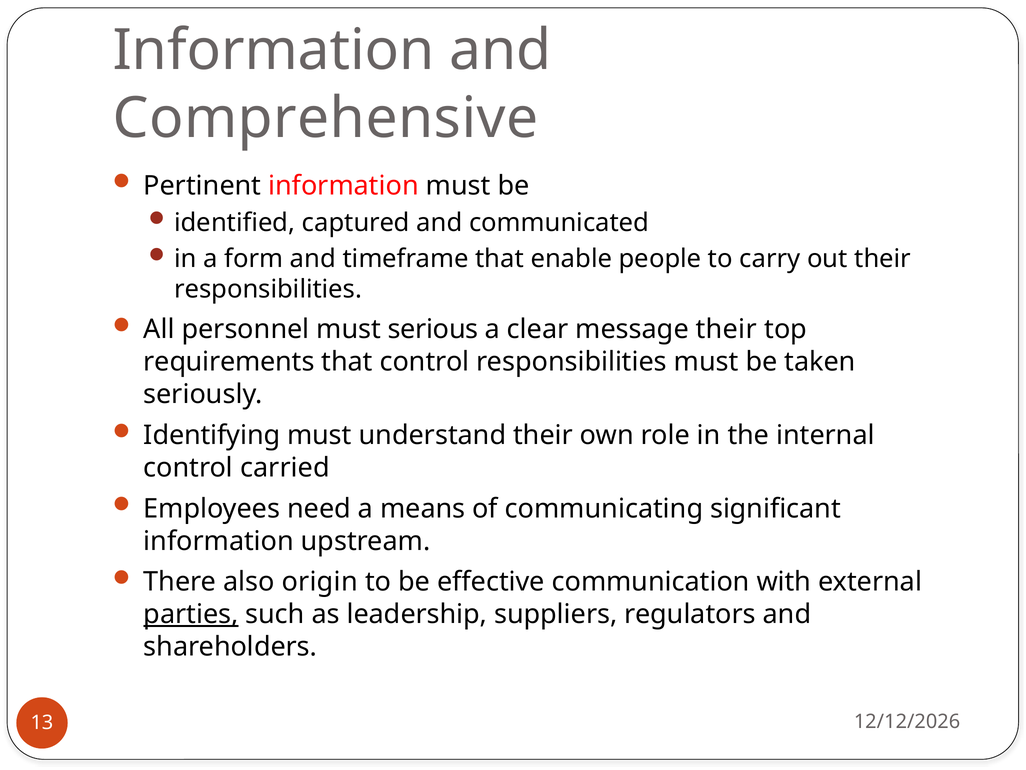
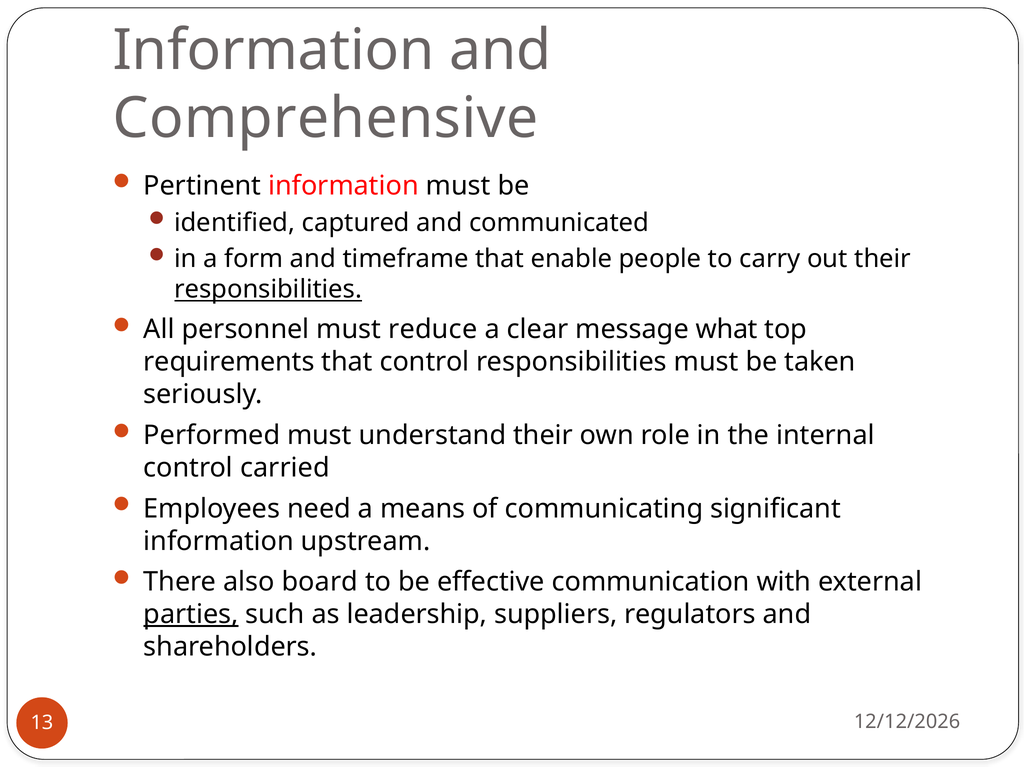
responsibilities underline: none -> present (268, 289)
serious: serious -> reduce (433, 329)
message their: their -> what (727, 329)
Identifying: Identifying -> Performed (212, 435)
origin: origin -> board (320, 582)
